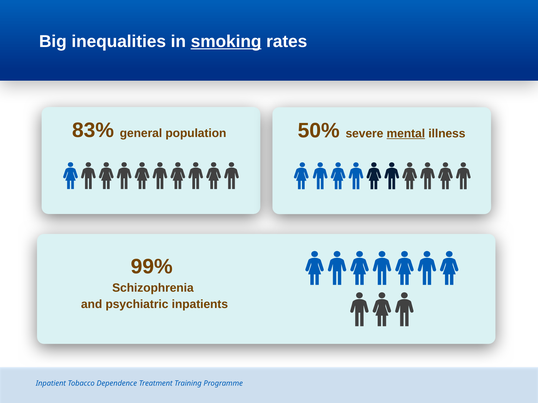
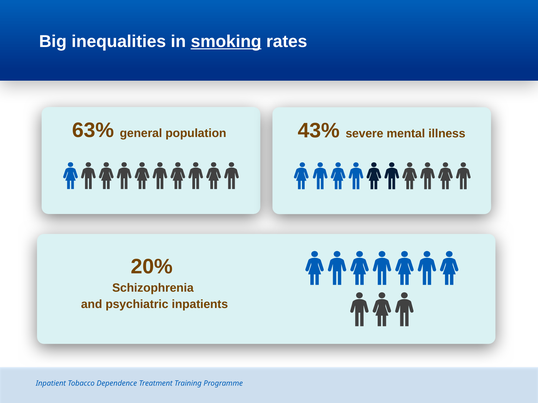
83%: 83% -> 63% (93, 131)
50%: 50% -> 43% (319, 131)
mental underline: present -> none (406, 134)
99%: 99% -> 20% (152, 267)
